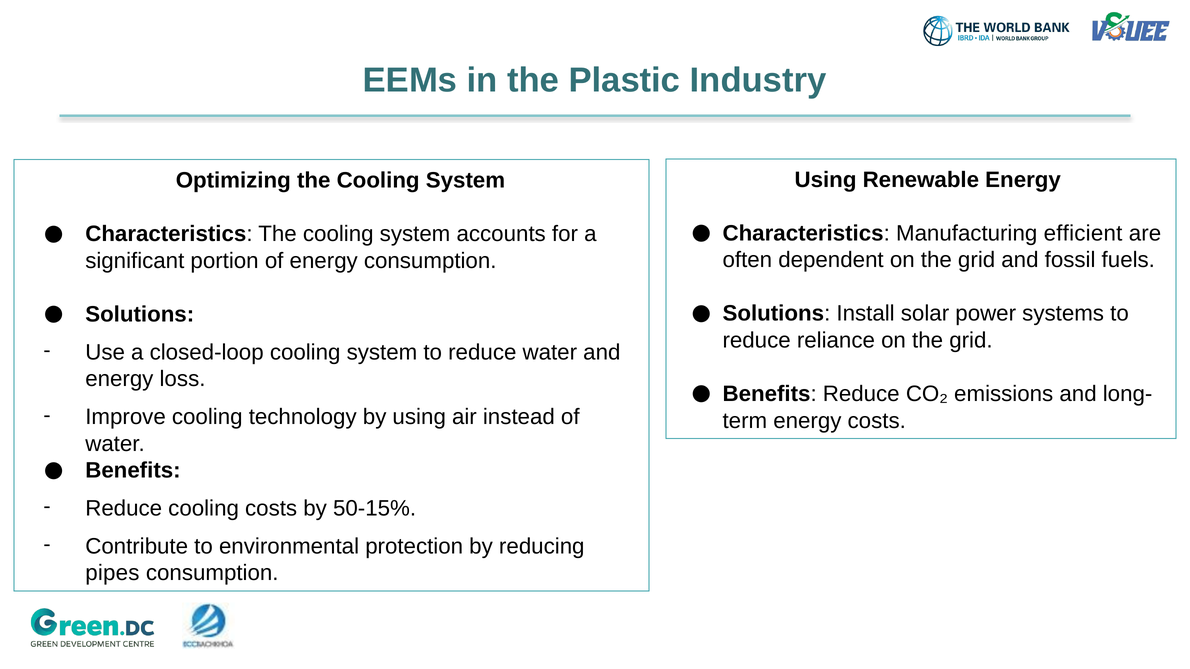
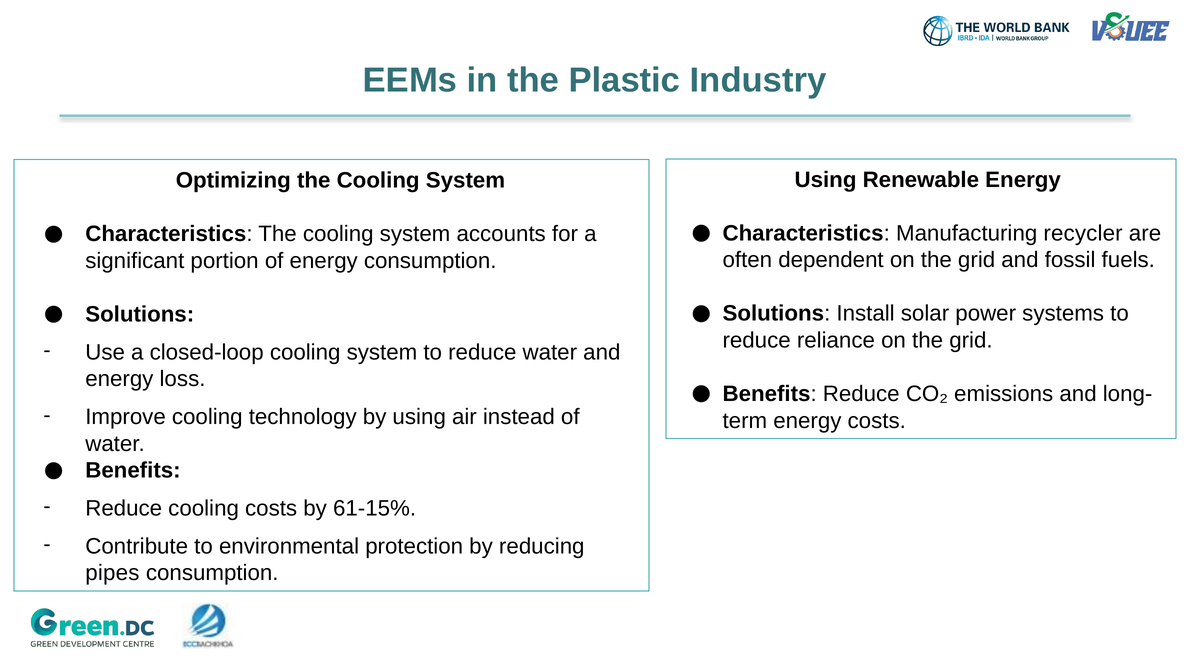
efficient: efficient -> recycler (1083, 233)
50-15%: 50-15% -> 61-15% (375, 509)
